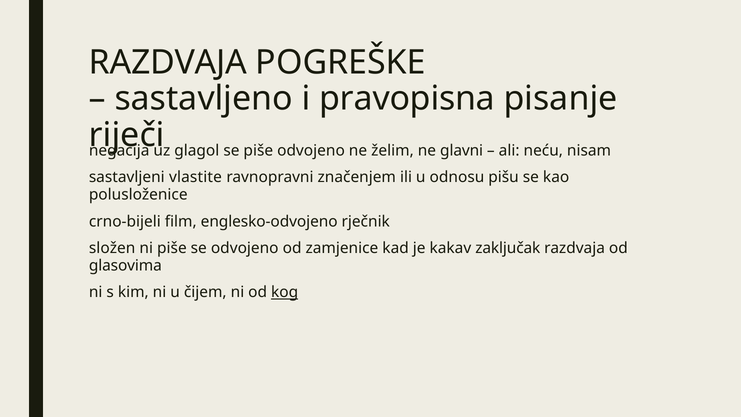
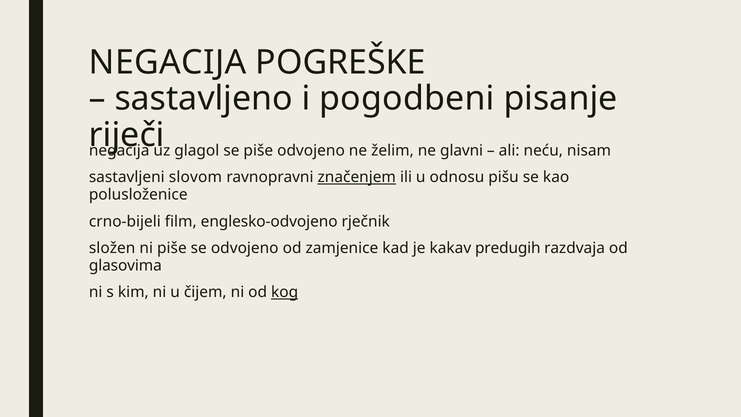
RAZDVAJA: RAZDVAJA -> NEGACIJA (168, 62)
pravopisna: pravopisna -> pogodbeni (407, 99)
vlastite: vlastite -> slovom (195, 177)
značenjem underline: none -> present (357, 177)
zaključak: zaključak -> predugih (508, 248)
